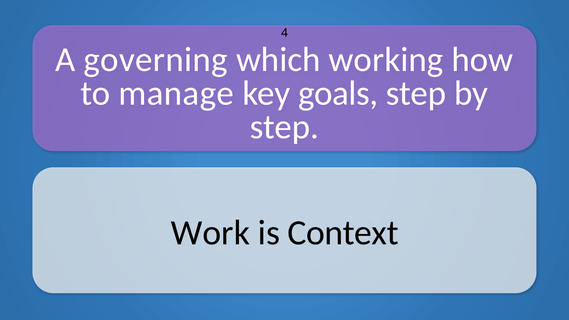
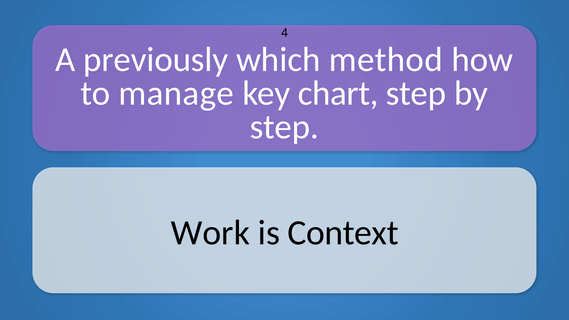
governing: governing -> previously (156, 60)
working: working -> method (386, 60)
goals: goals -> chart (338, 93)
